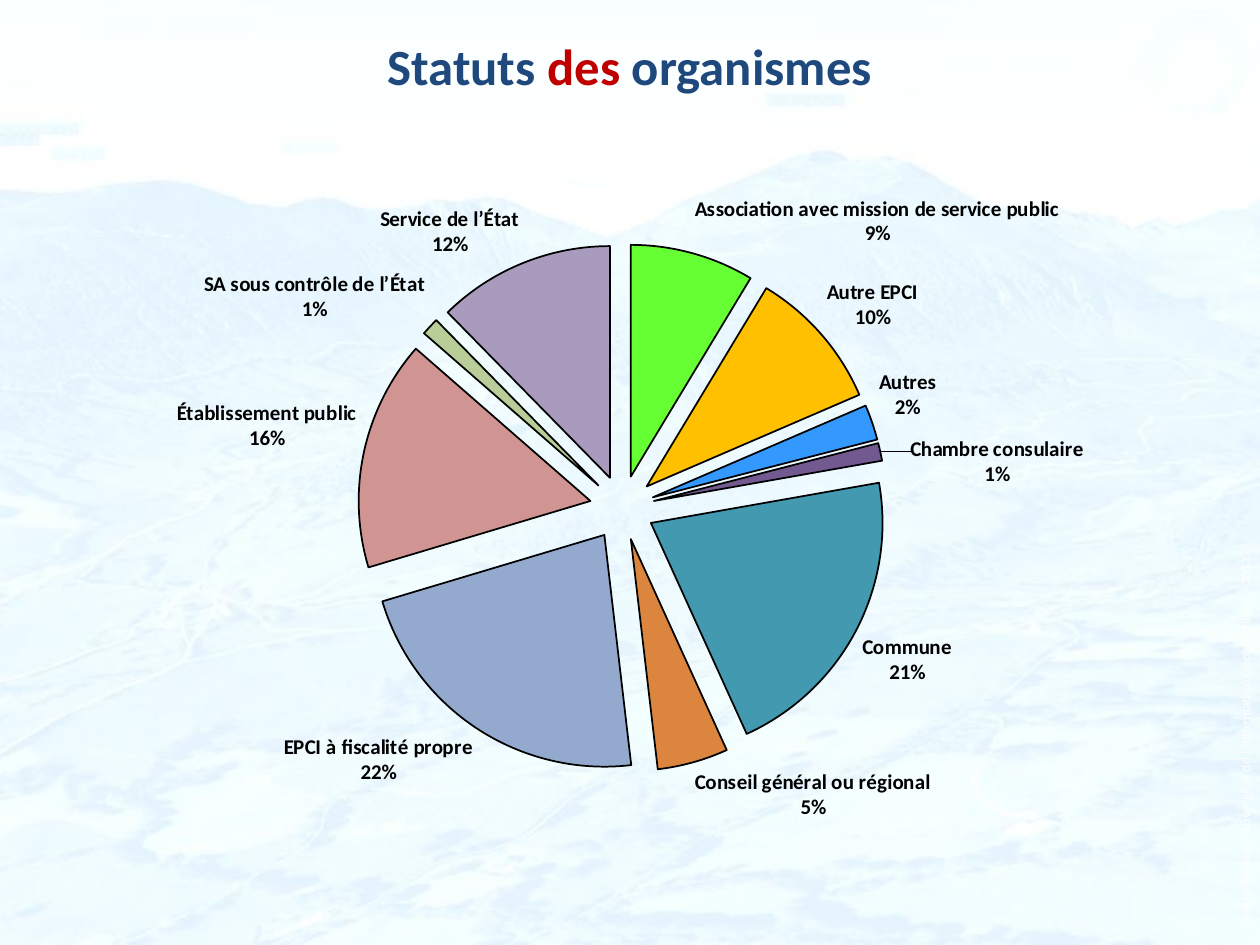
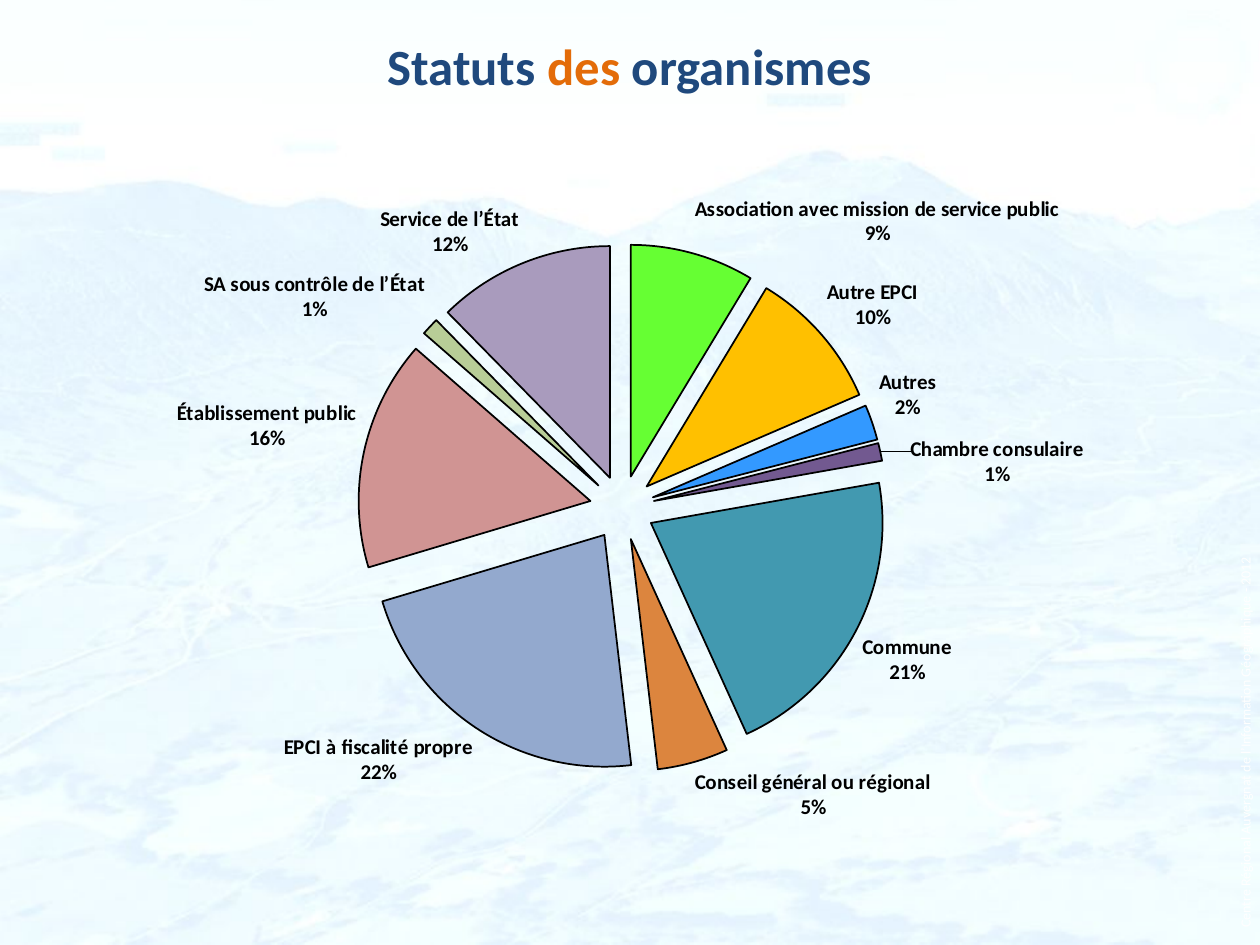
des colour: red -> orange (584, 69)
